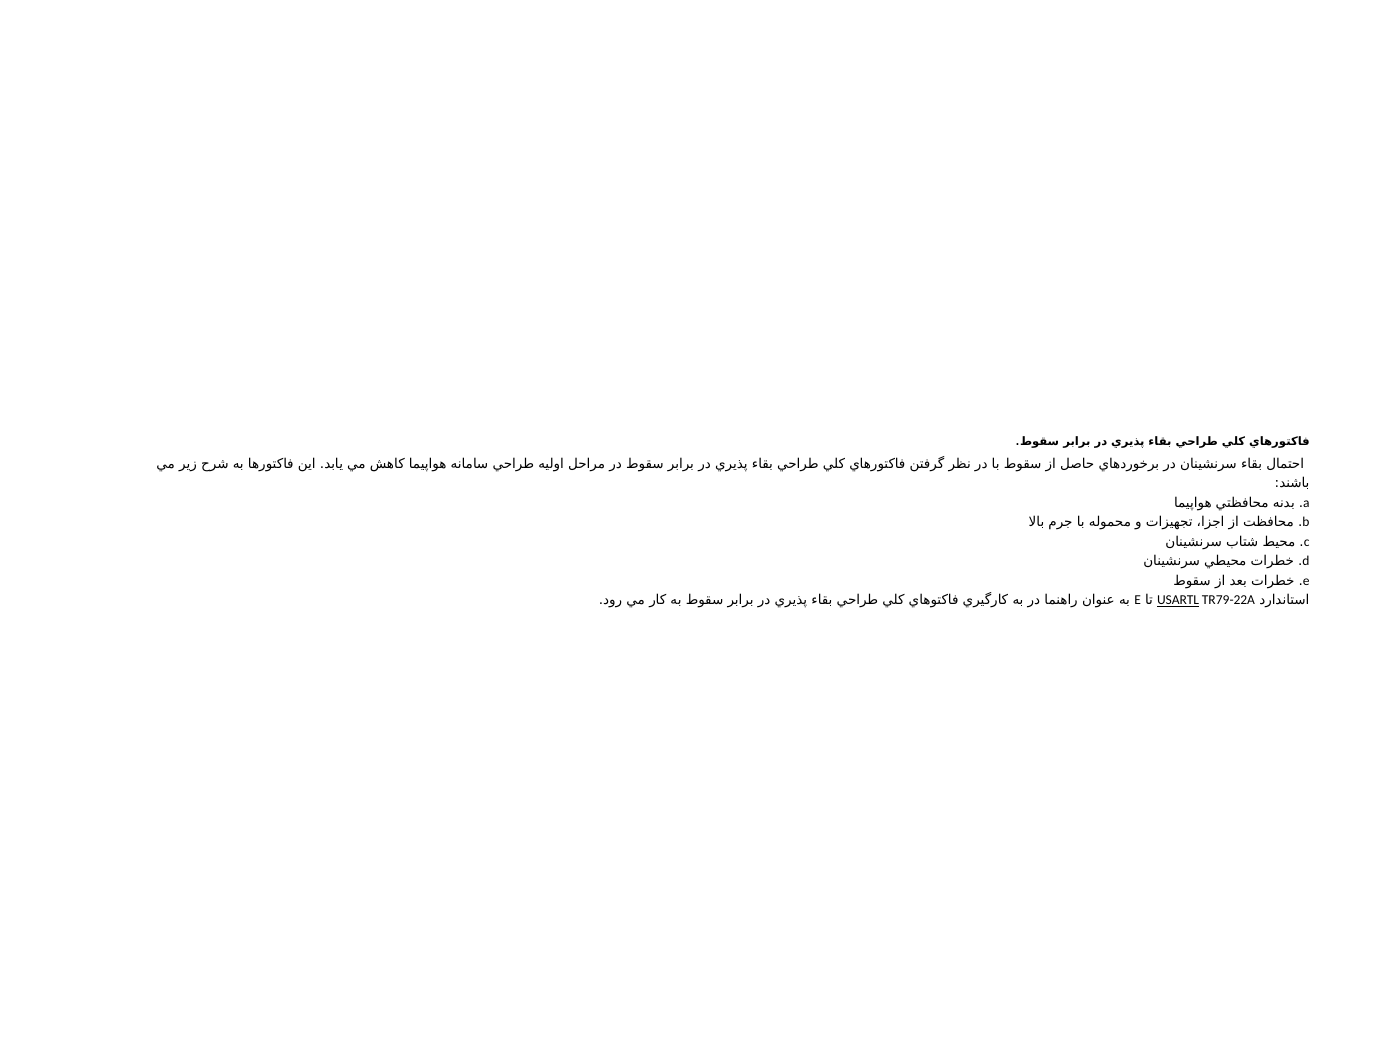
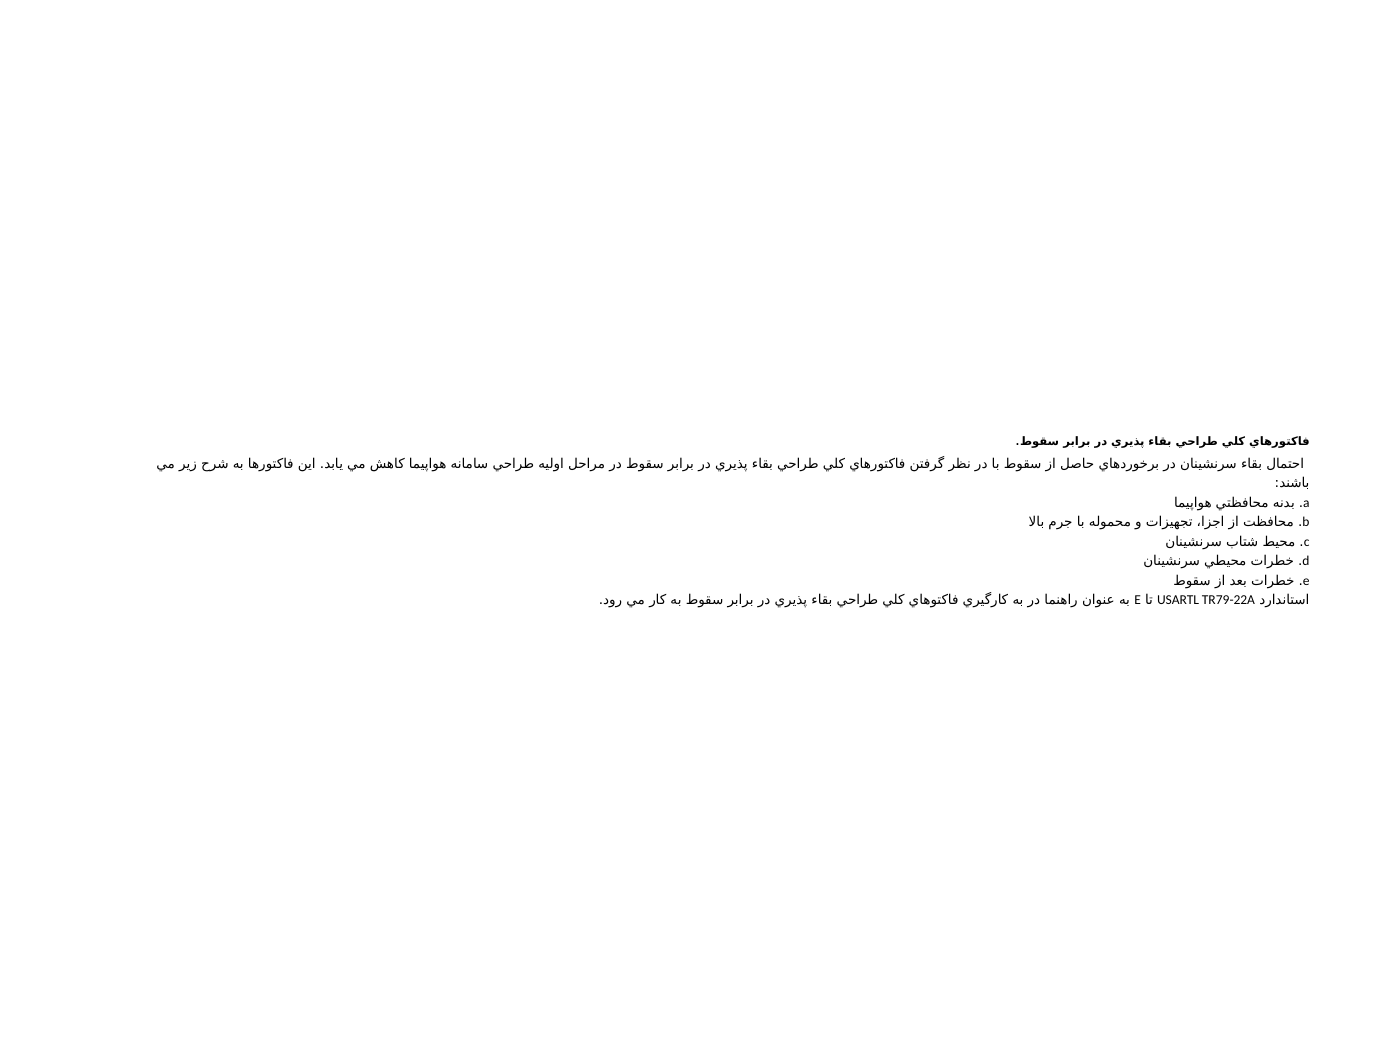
USARTL underline: present -> none (1178, 600)
